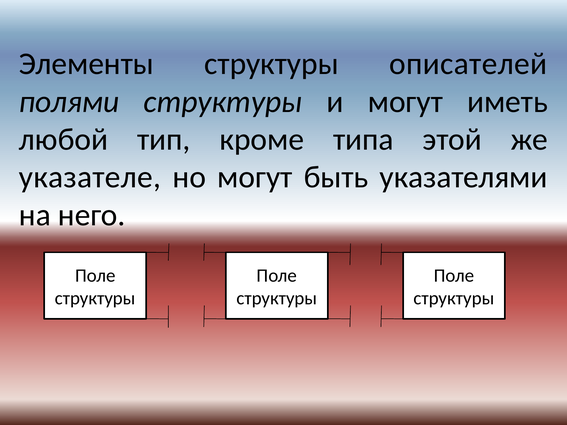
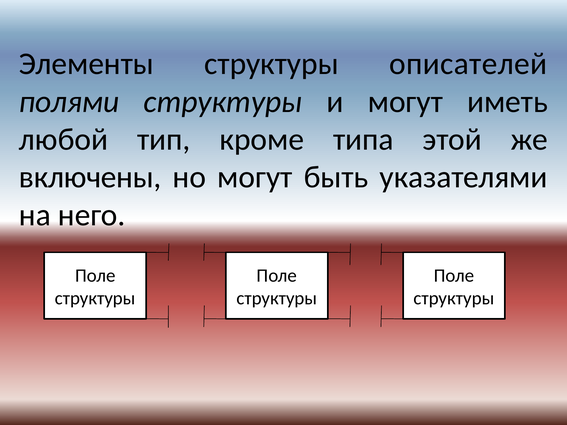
указателе: указателе -> включены (90, 177)
